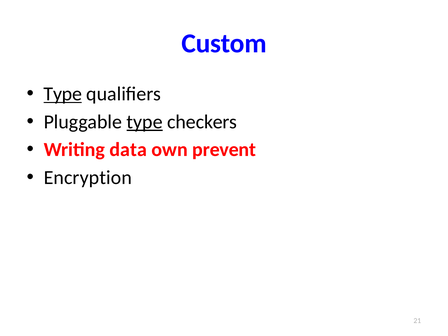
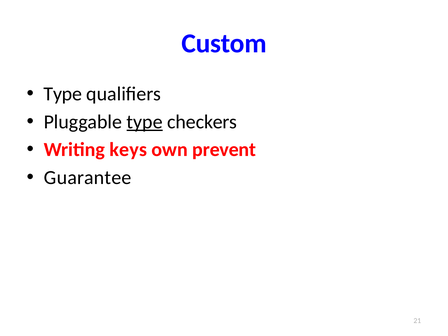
Type underline: present -> none (63, 94)
data: data -> keys (128, 150)
Encryption: Encryption -> Guarantee (88, 178)
